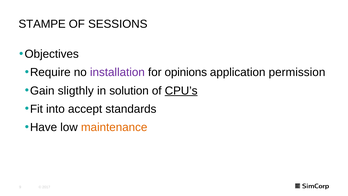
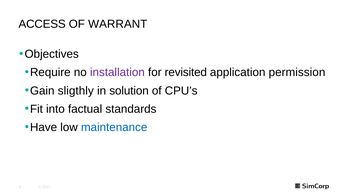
STAMPE: STAMPE -> ACCESS (42, 24)
SESSIONS: SESSIONS -> WARRANT (118, 24)
opinions: opinions -> revisited (186, 72)
CPU’s underline: present -> none (181, 91)
accept: accept -> factual (85, 109)
maintenance colour: orange -> blue (114, 127)
